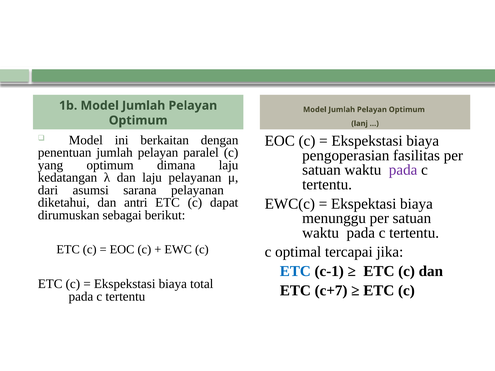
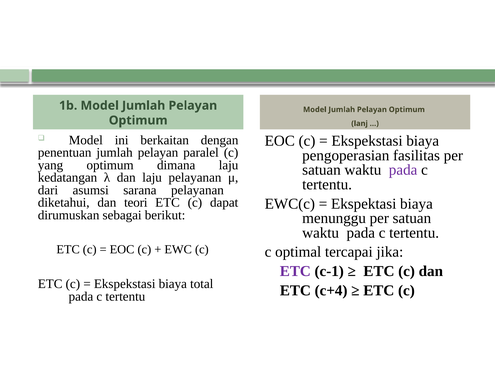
antri: antri -> teori (136, 203)
ETC colour: blue -> purple (295, 271)
c+7: c+7 -> c+4 (331, 291)
